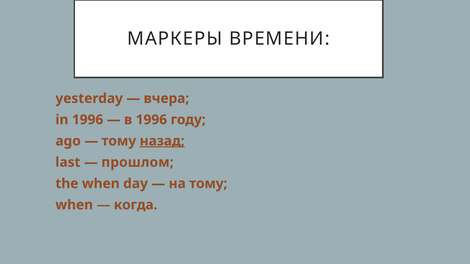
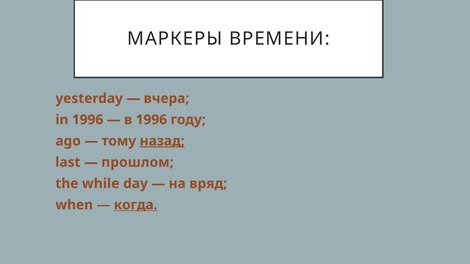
the when: when -> while (101, 184)
на тому: тому -> вряд (208, 184)
когда underline: none -> present (136, 205)
